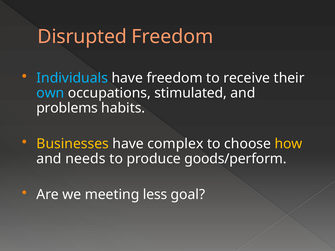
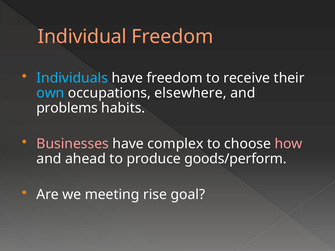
Disrupted: Disrupted -> Individual (82, 37)
stimulated: stimulated -> elsewhere (191, 93)
Businesses colour: yellow -> pink (73, 144)
how colour: yellow -> pink (289, 144)
needs: needs -> ahead (85, 159)
less: less -> rise (155, 195)
